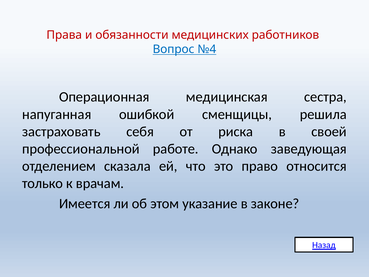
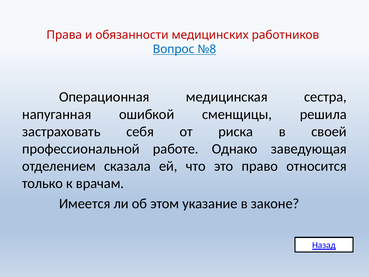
№4: №4 -> №8 (207, 49)
